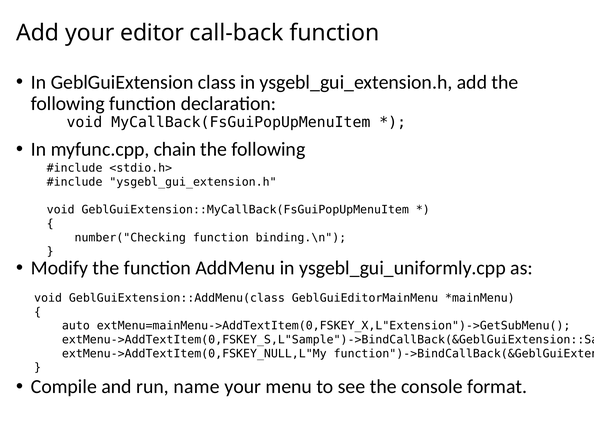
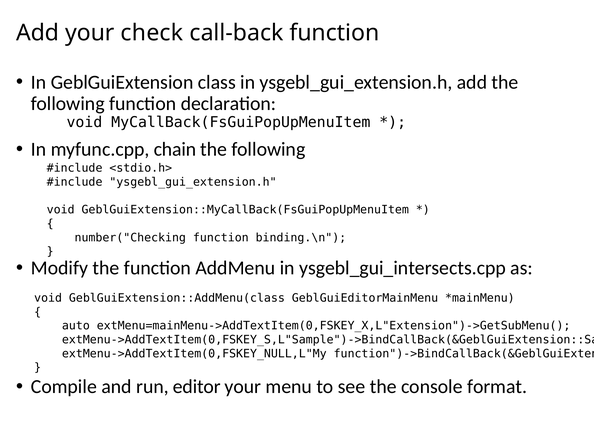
editor: editor -> check (152, 33)
ysgebl_gui_uniformly.cpp: ysgebl_gui_uniformly.cpp -> ysgebl_gui_intersects.cpp (402, 268)
name: name -> editor (197, 386)
